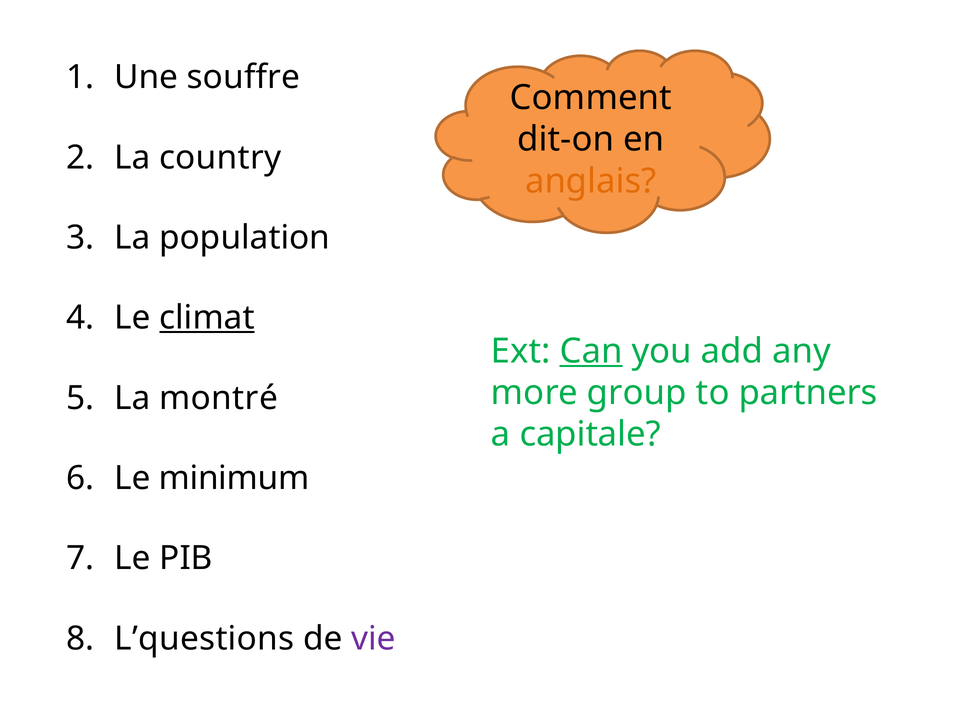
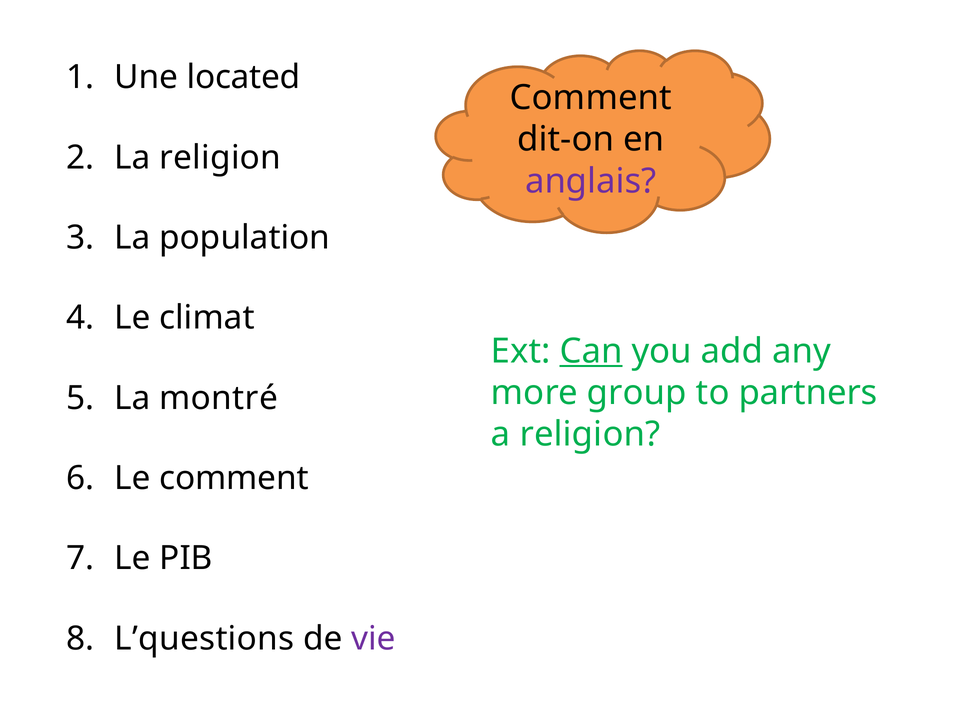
souffre: souffre -> located (244, 77)
La country: country -> religion (220, 158)
anglais colour: orange -> purple (591, 181)
climat underline: present -> none (207, 318)
a capitale: capitale -> religion (590, 435)
Le minimum: minimum -> comment (234, 478)
